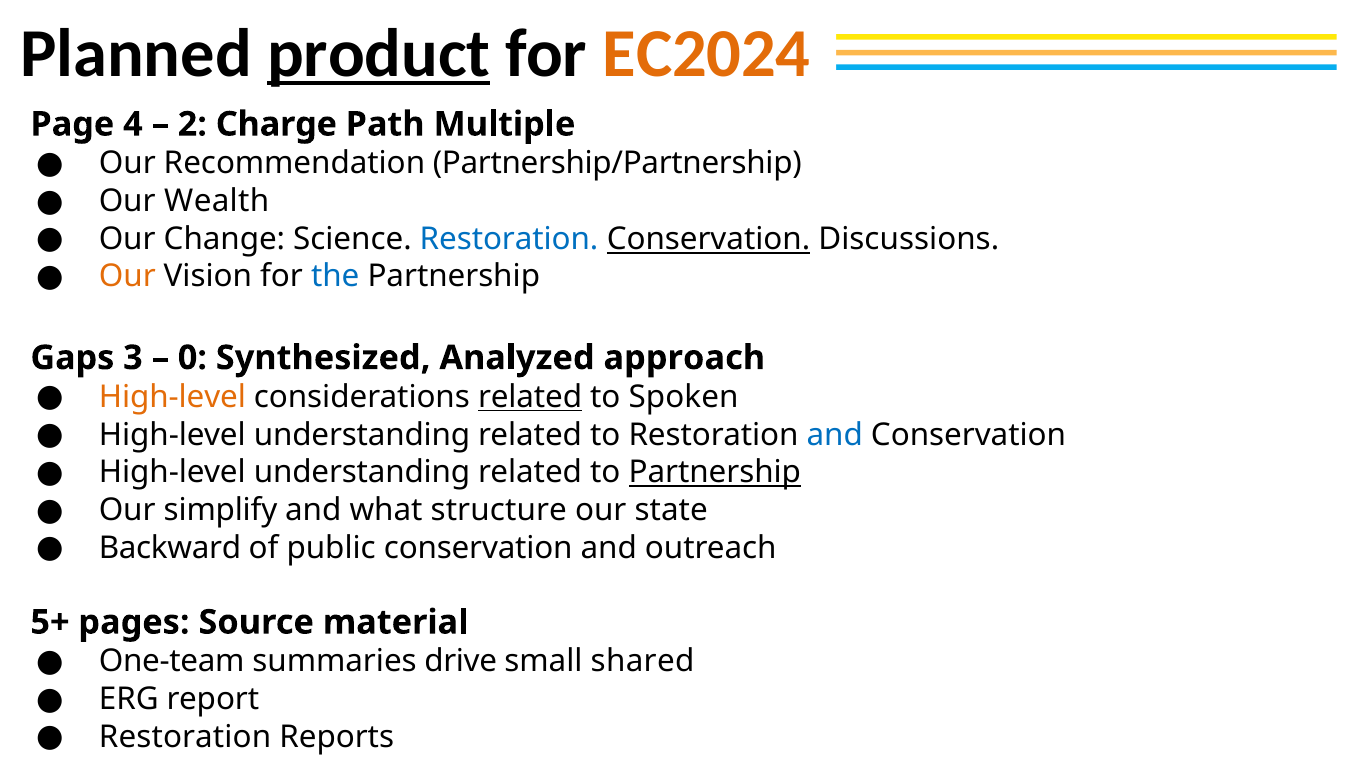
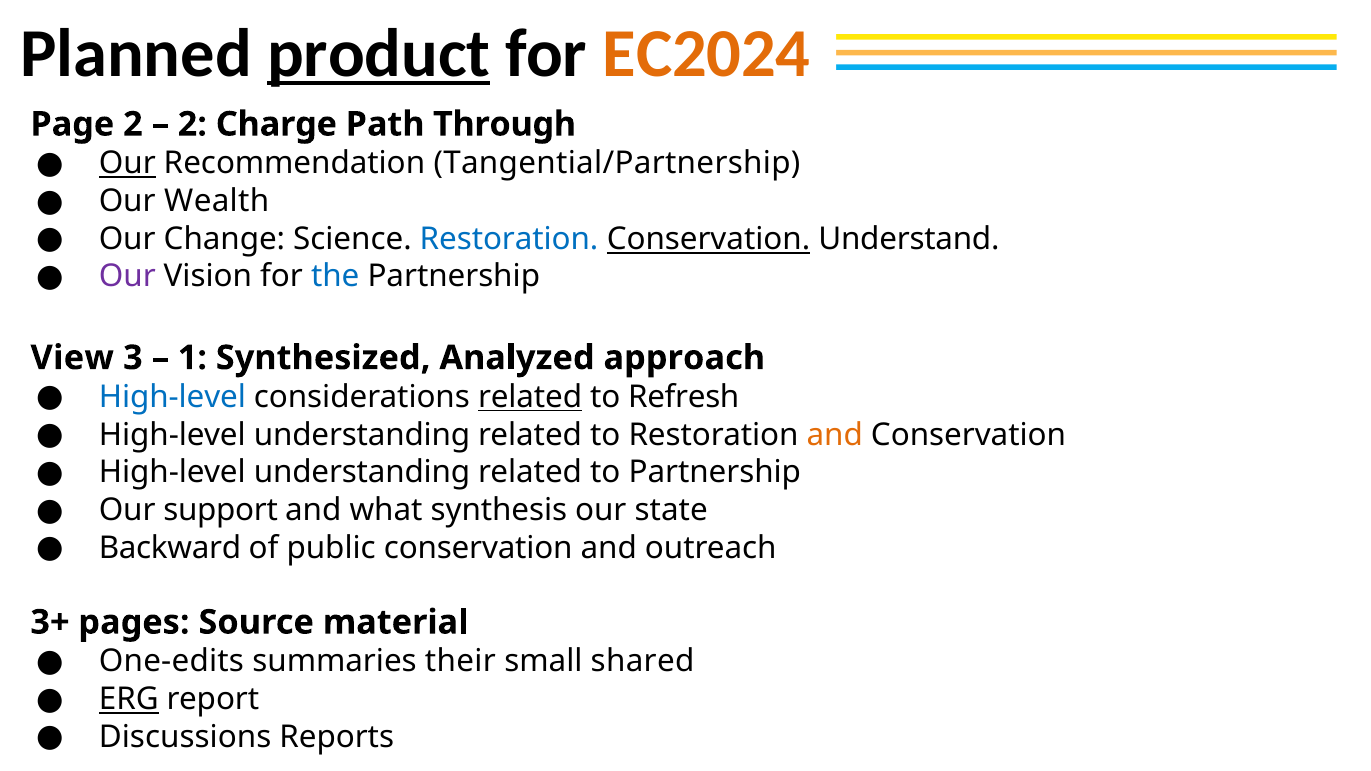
Page 4: 4 -> 2 (133, 124)
Multiple: Multiple -> Through (505, 124)
Our underline: none -> present (127, 163)
Partnership/Partnership: Partnership/Partnership -> Tangential/Partnership (617, 163)
Discussions: Discussions -> Understand (909, 239)
Our colour: orange -> purple (127, 277)
Gaps: Gaps -> View (72, 358)
0: 0 -> 1 (192, 358)
High-level colour: orange -> blue (172, 397)
Spoken: Spoken -> Refresh (684, 397)
and colour: blue -> orange (835, 435)
Partnership underline: present -> none (715, 473)
simplify: simplify -> support (221, 510)
structure: structure -> synthesis (499, 510)
5+: 5+ -> 3+ (50, 622)
One-team: One-team -> One-edits (171, 662)
drive: drive -> their (460, 662)
ERG underline: none -> present (129, 699)
Restoration: Restoration -> Discussions (185, 737)
